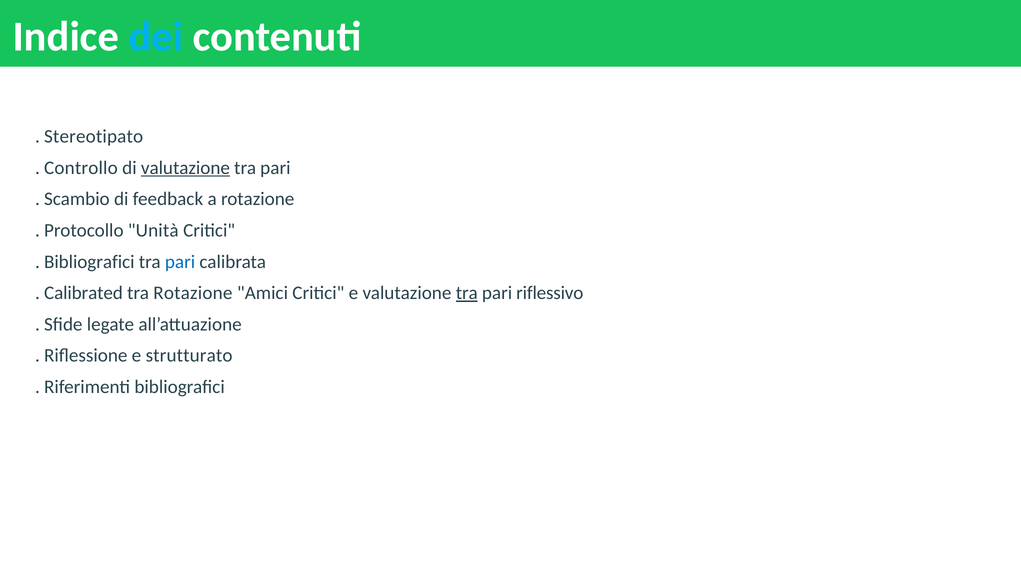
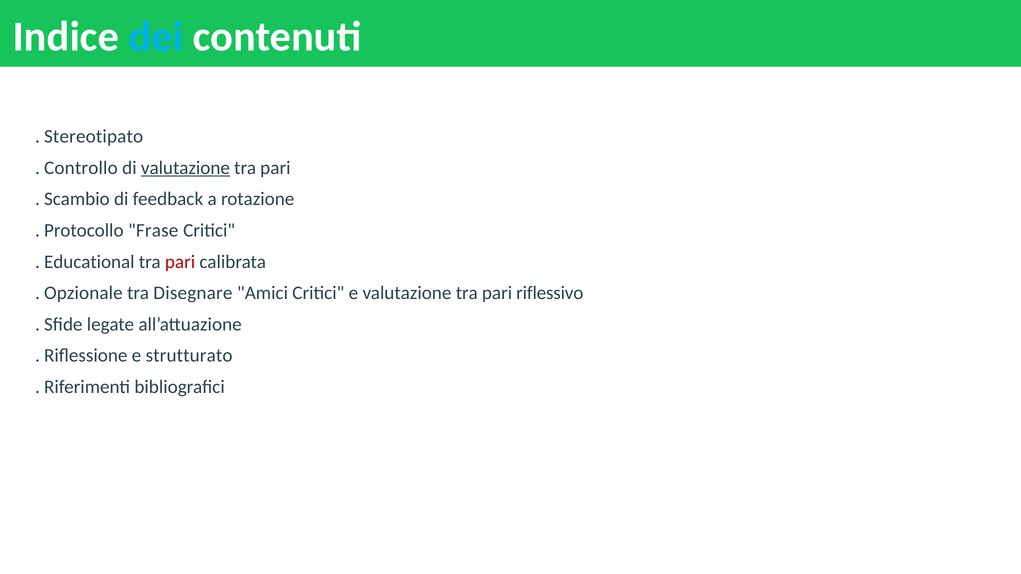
Unità: Unità -> Frase (153, 231)
Bibliografici: Bibliografici -> Educational (89, 262)
pari colour: blue -> red (180, 262)
Calibrated: Calibrated -> Opzionale (83, 293)
tra Rotazione: Rotazione -> Disegnare (193, 293)
tra underline: present -> none (467, 293)
